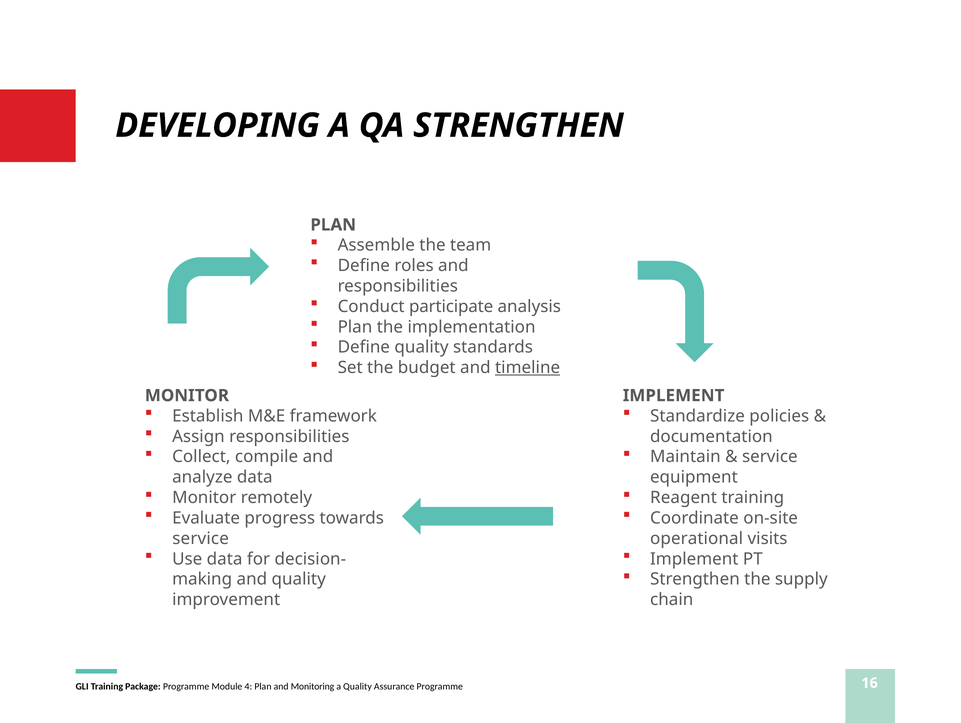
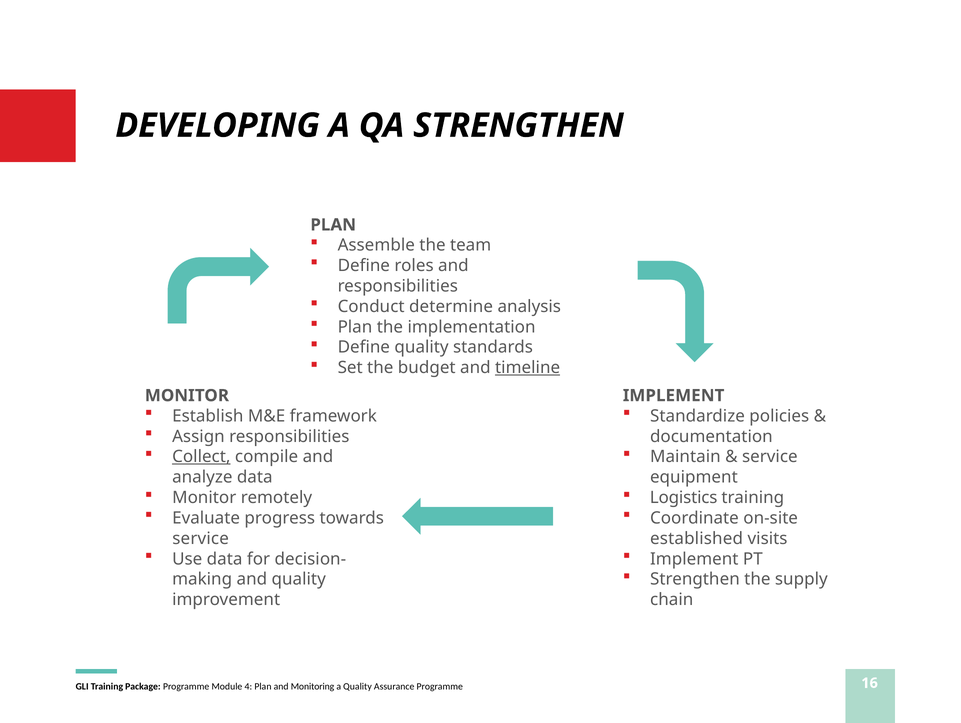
participate: participate -> determine (451, 307)
Collect underline: none -> present (201, 457)
Reagent: Reagent -> Logistics (684, 498)
operational: operational -> established (697, 539)
